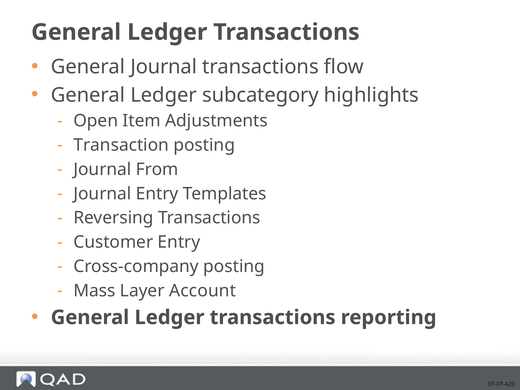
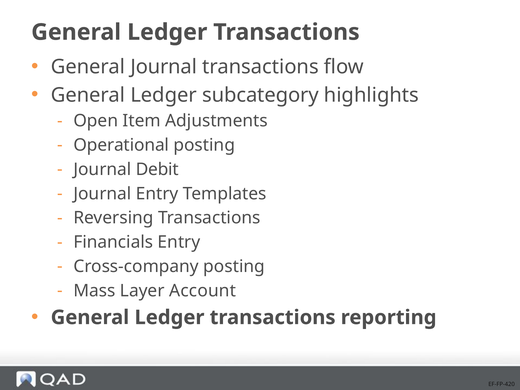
Transaction: Transaction -> Operational (121, 145)
From: From -> Debit (157, 169)
Customer: Customer -> Financials (113, 242)
